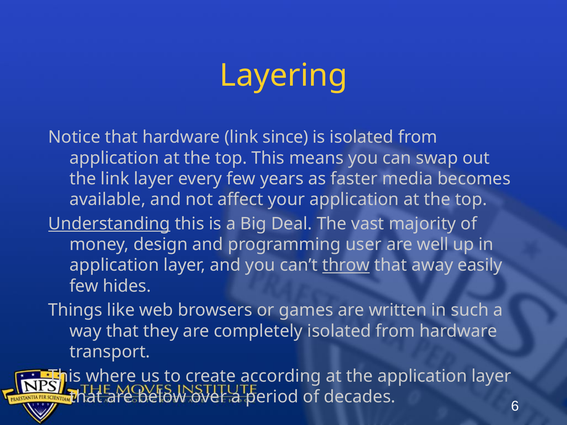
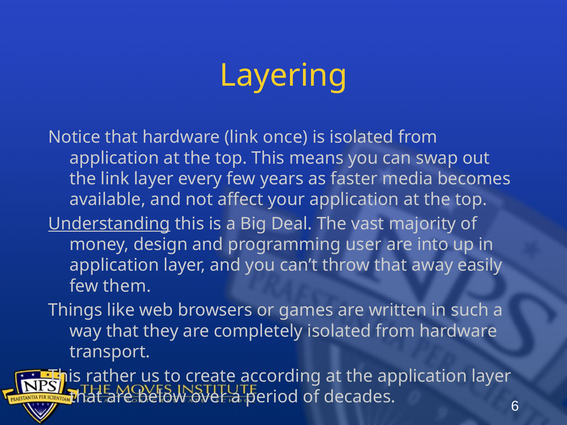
since: since -> once (285, 137)
well: well -> into (433, 245)
throw underline: present -> none (346, 265)
hides: hides -> them (127, 286)
where: where -> rather (111, 376)
